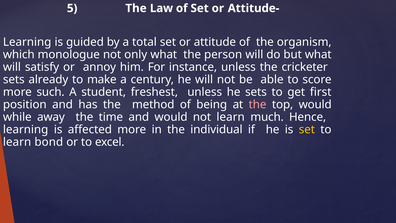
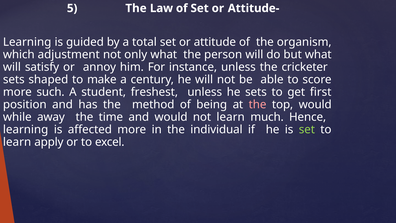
monologue: monologue -> adjustment (69, 55)
already: already -> shaped (48, 80)
set colour: yellow -> light green (307, 129)
bond: bond -> apply (49, 142)
